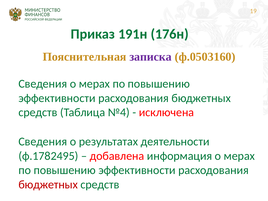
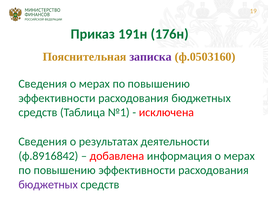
№4: №4 -> №1 (119, 112)
ф.1782495: ф.1782495 -> ф.8916842 (48, 156)
бюджетных colour: red -> purple (48, 185)
